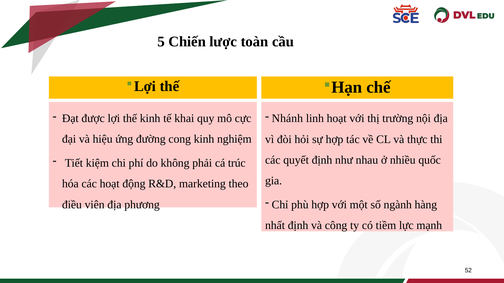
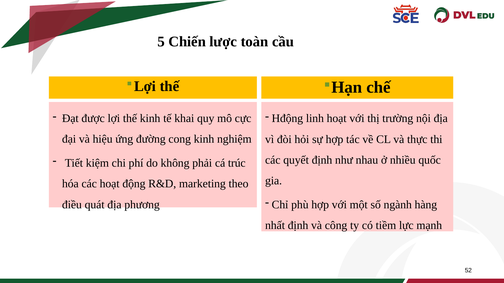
Nhánh: Nhánh -> Hđộng (287, 119)
viên: viên -> quát (95, 205)
